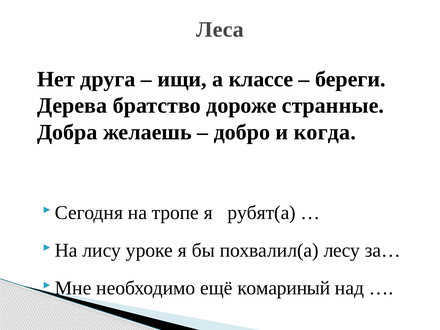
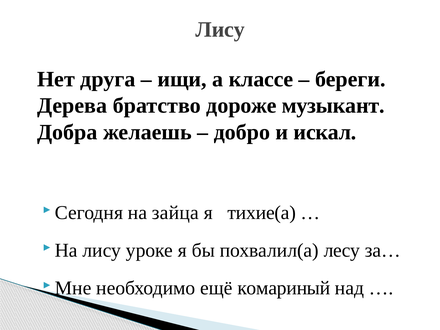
Леса: Леса -> Лису (220, 29)
странные: странные -> музыкант (333, 106)
когда: когда -> искал (325, 132)
тропе: тропе -> зайца (175, 213)
рубят(а: рубят(а -> тихие(а (262, 213)
